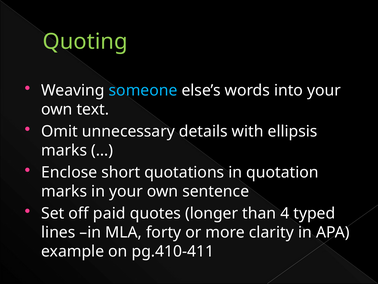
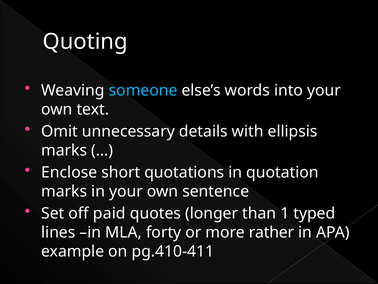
Quoting colour: light green -> white (85, 42)
4: 4 -> 1 (285, 213)
clarity: clarity -> rather (272, 232)
